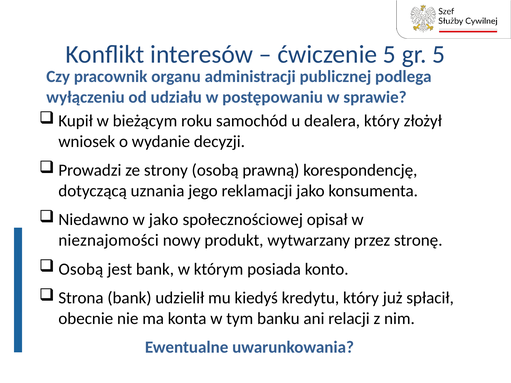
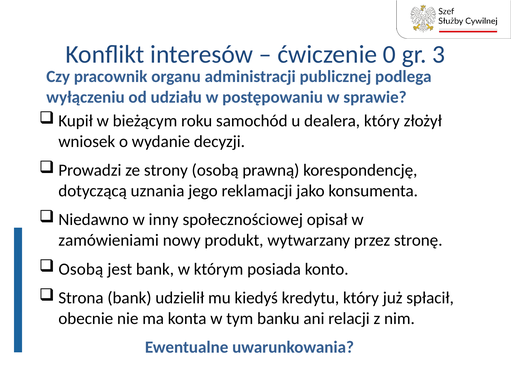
ćwiczenie 5: 5 -> 0 (389, 54)
gr 5: 5 -> 3 (439, 54)
w jako: jako -> inny (164, 220)
nieznajomości: nieznajomości -> zamówieniami (109, 240)
